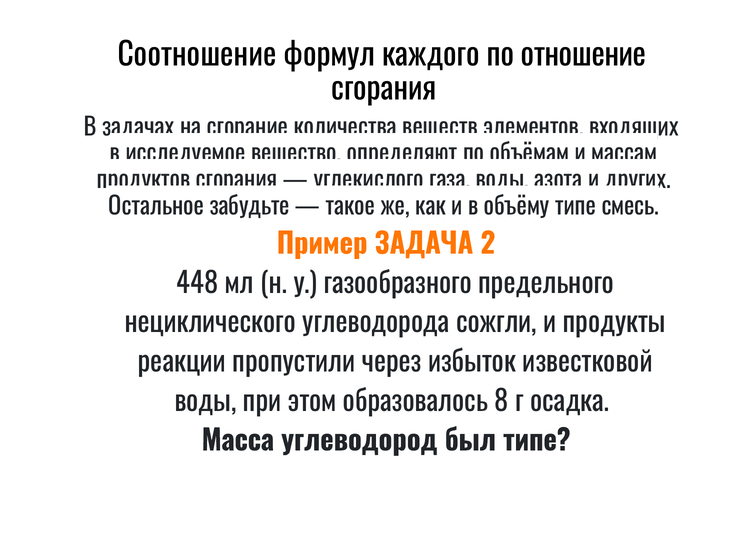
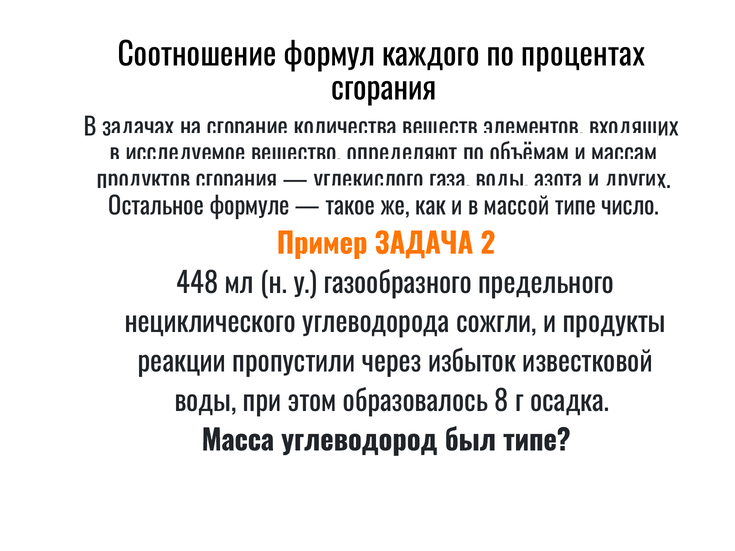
отношение: отношение -> процентах (583, 55)
забудьте: забудьте -> формуле (250, 207)
объёму: объёму -> массой (517, 207)
смесь: смесь -> число (630, 207)
